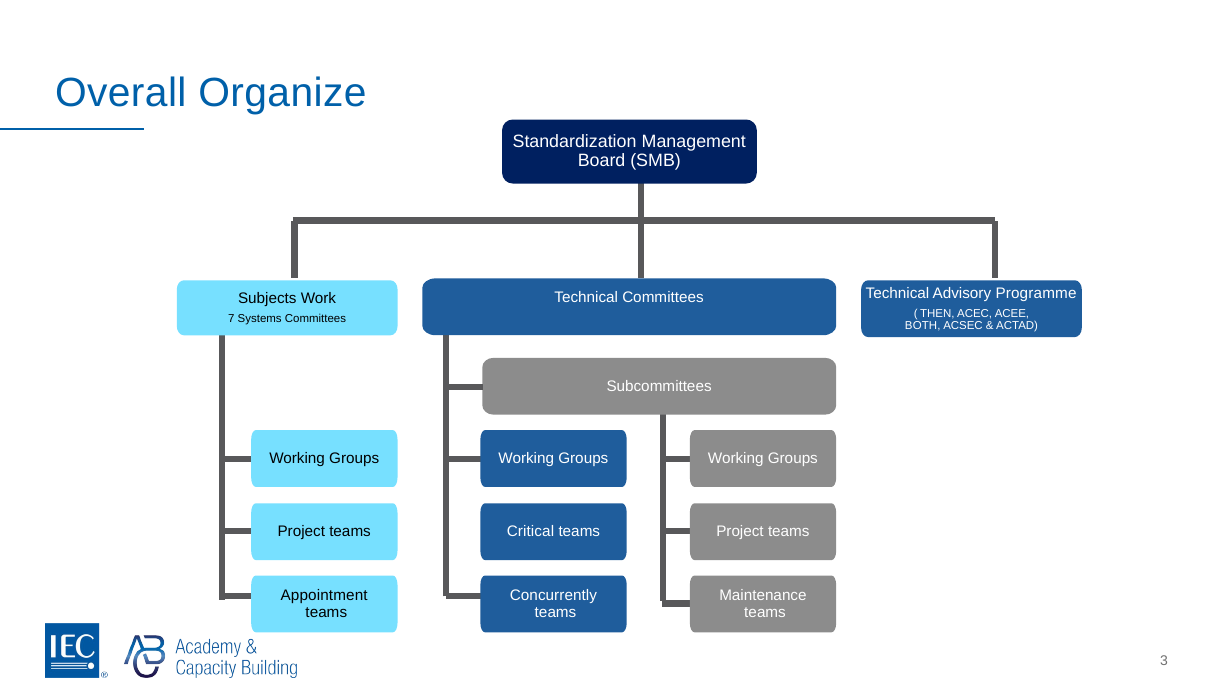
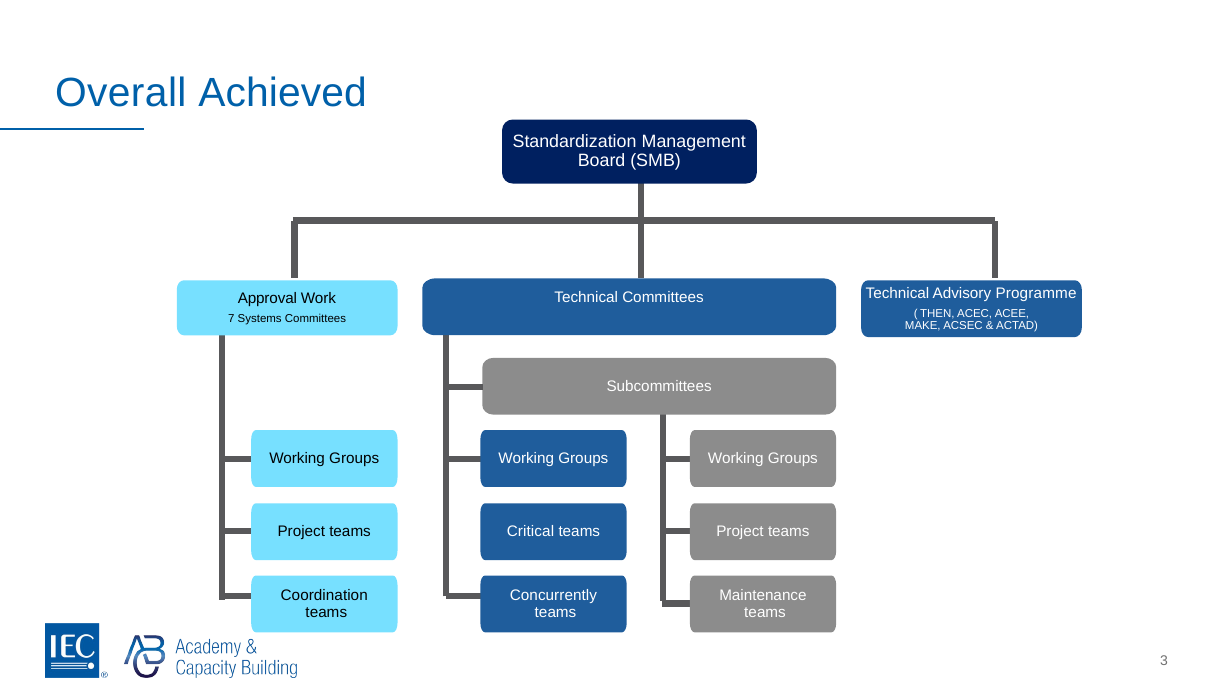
Organize: Organize -> Achieved (283, 93)
Subjects: Subjects -> Approval (267, 299)
BOTH: BOTH -> MAKE (923, 326)
Appointment: Appointment -> Coordination (324, 596)
